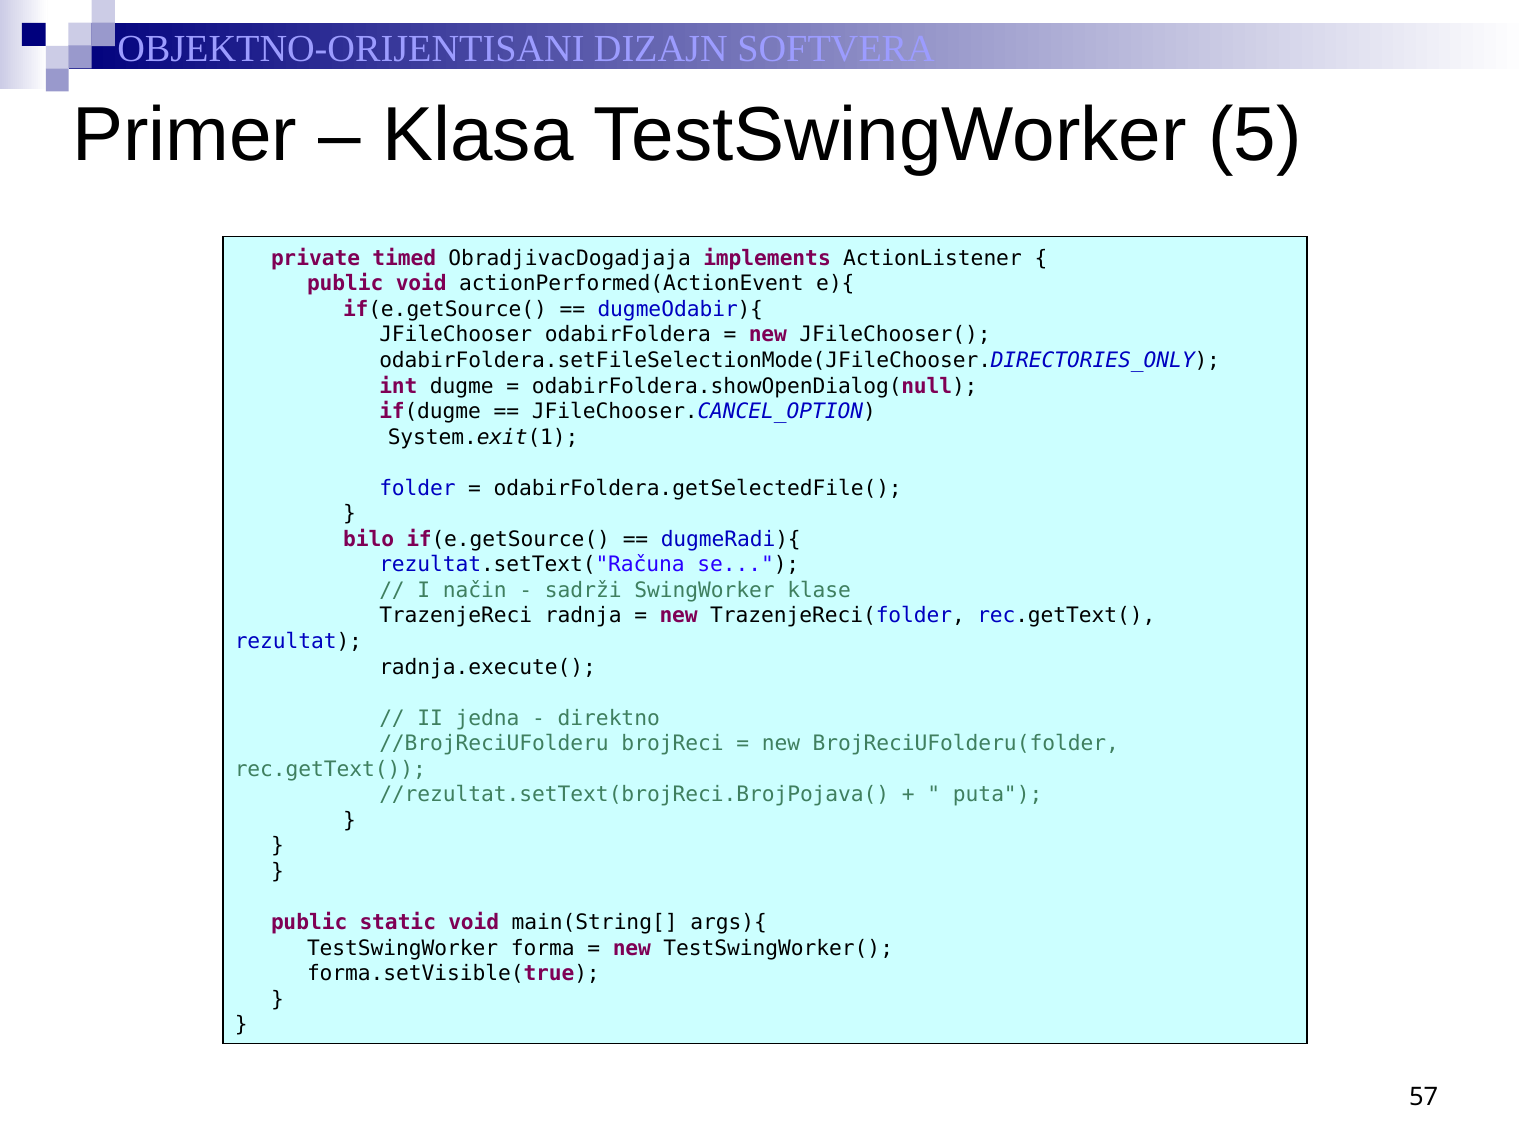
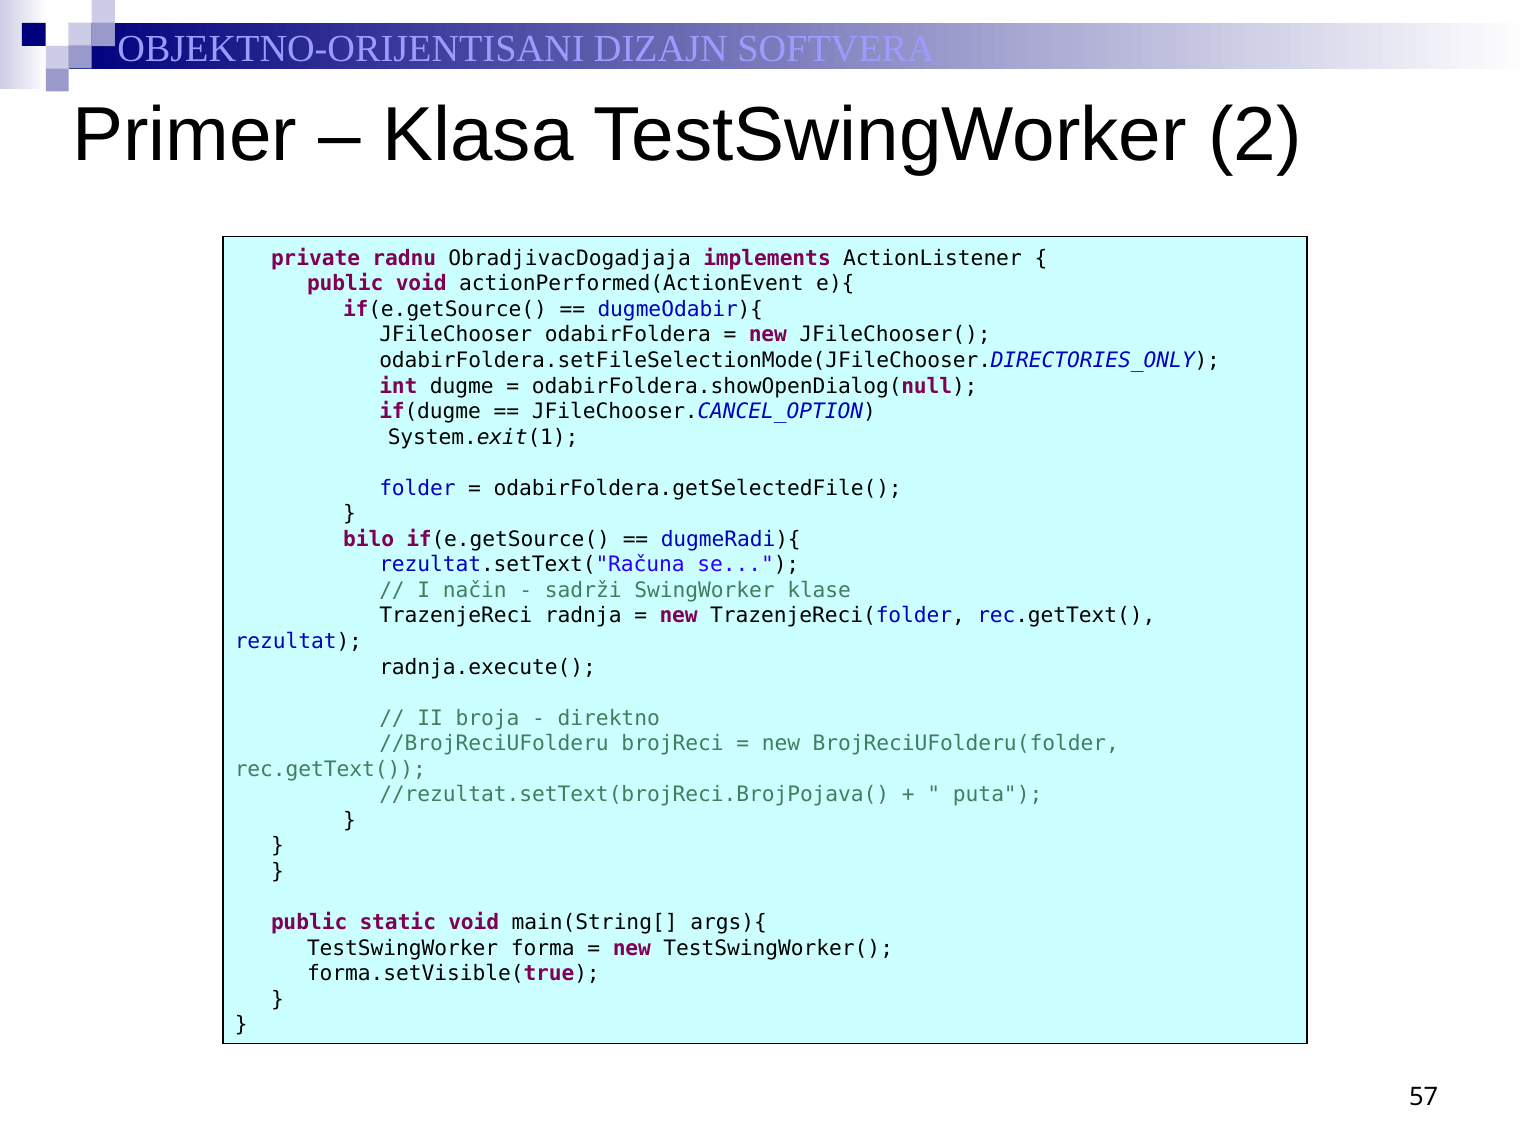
5: 5 -> 2 (1255, 135)
timed: timed -> radnu (404, 258)
jedna: jedna -> broja (488, 718)
